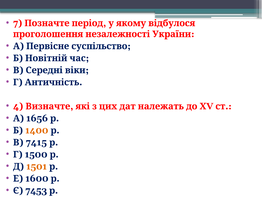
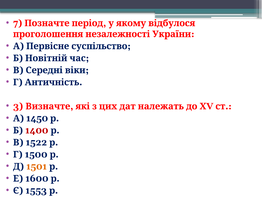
4: 4 -> 3 (18, 106)
1656: 1656 -> 1450 (37, 118)
1400 colour: orange -> red (37, 130)
7415: 7415 -> 1522 (36, 142)
7453: 7453 -> 1553 (36, 190)
